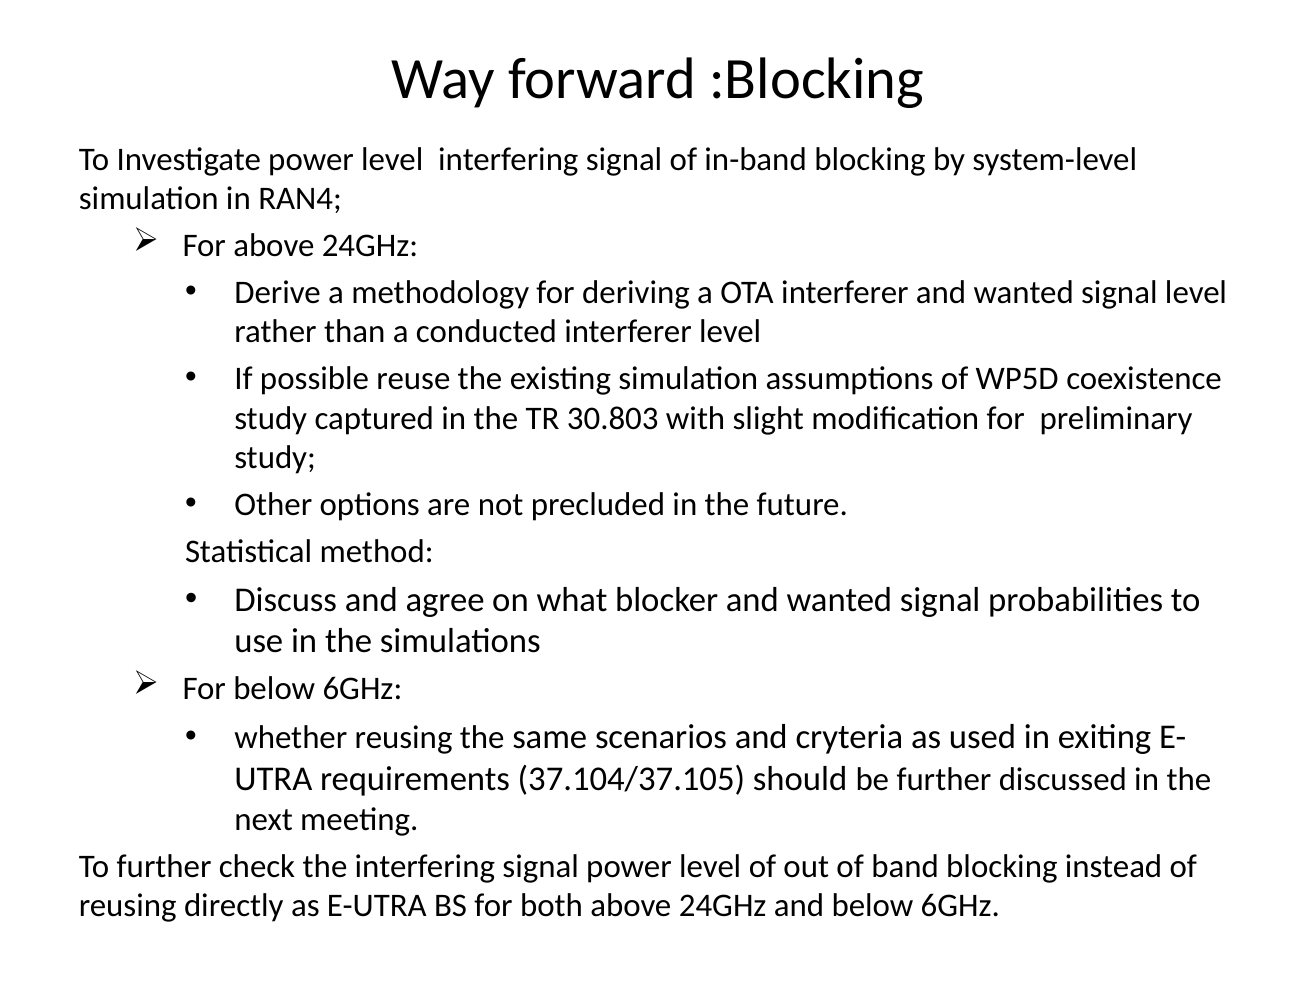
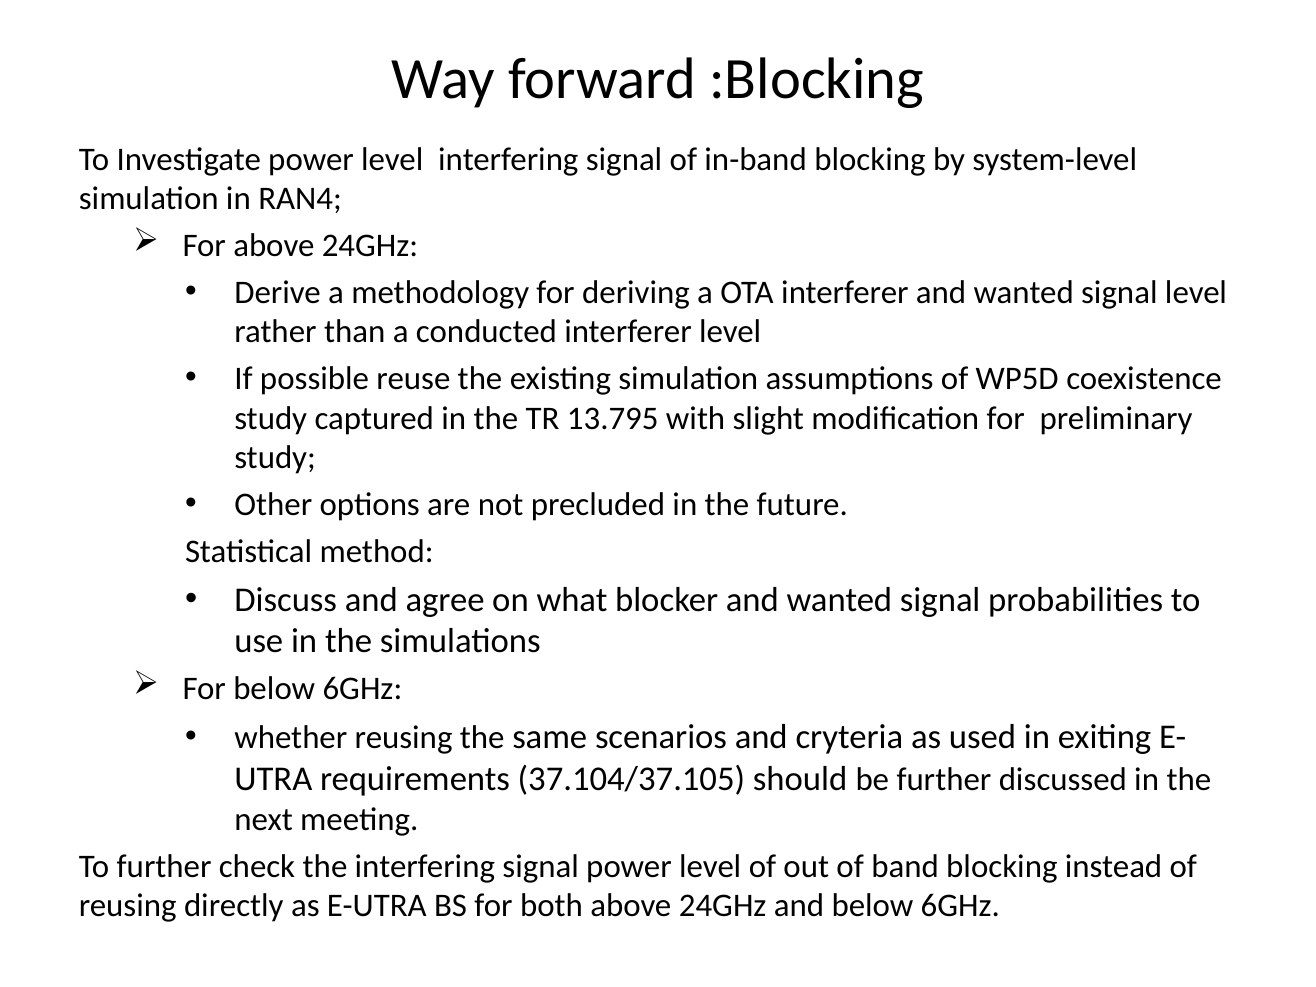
30.803: 30.803 -> 13.795 (613, 418)
